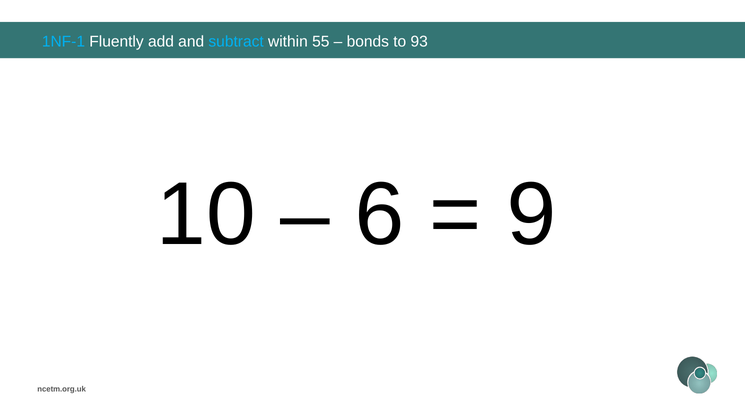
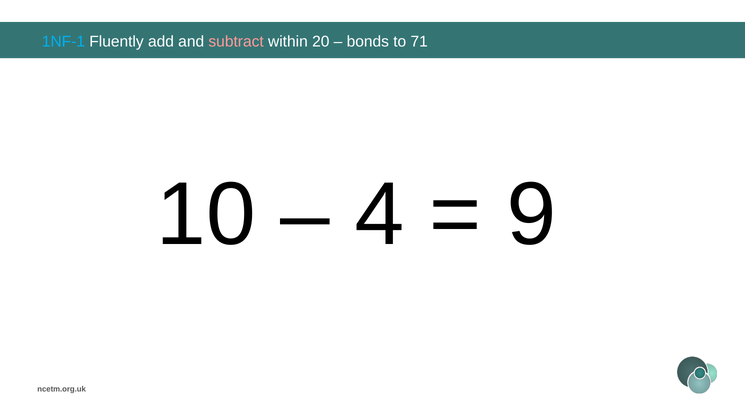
subtract colour: light blue -> pink (236, 42)
55: 55 -> 20 (321, 42)
93: 93 -> 71 (419, 42)
6: 6 -> 4 (379, 215)
